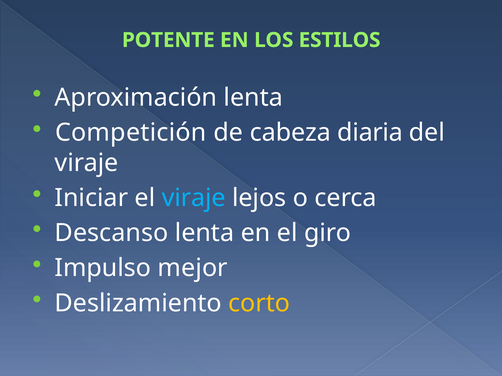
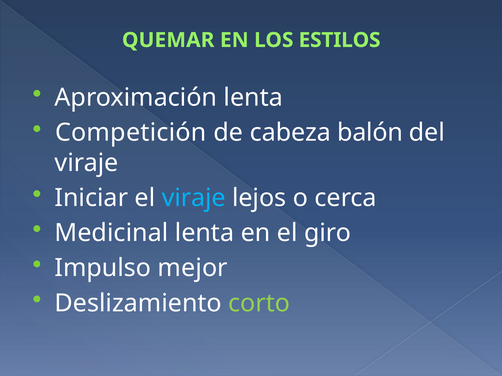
POTENTE: POTENTE -> QUEMAR (168, 40)
diaria: diaria -> balón (370, 133)
Descanso: Descanso -> Medicinal (112, 233)
corto colour: yellow -> light green (259, 304)
